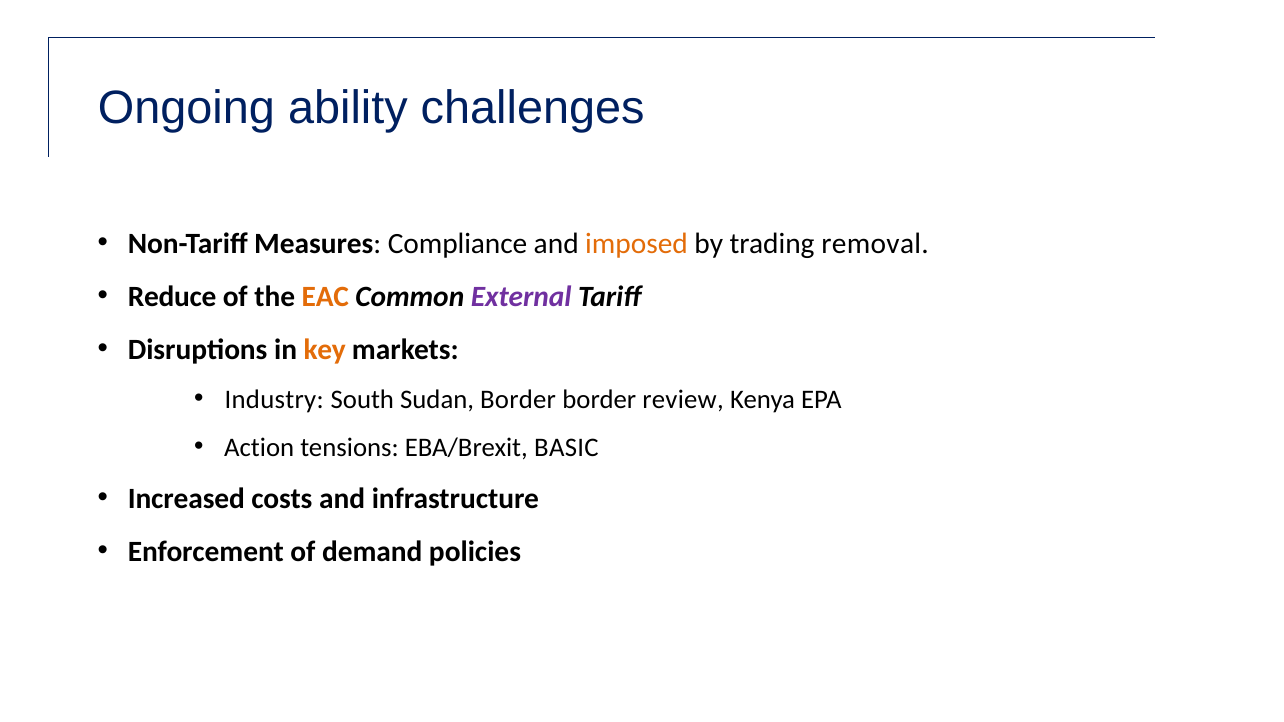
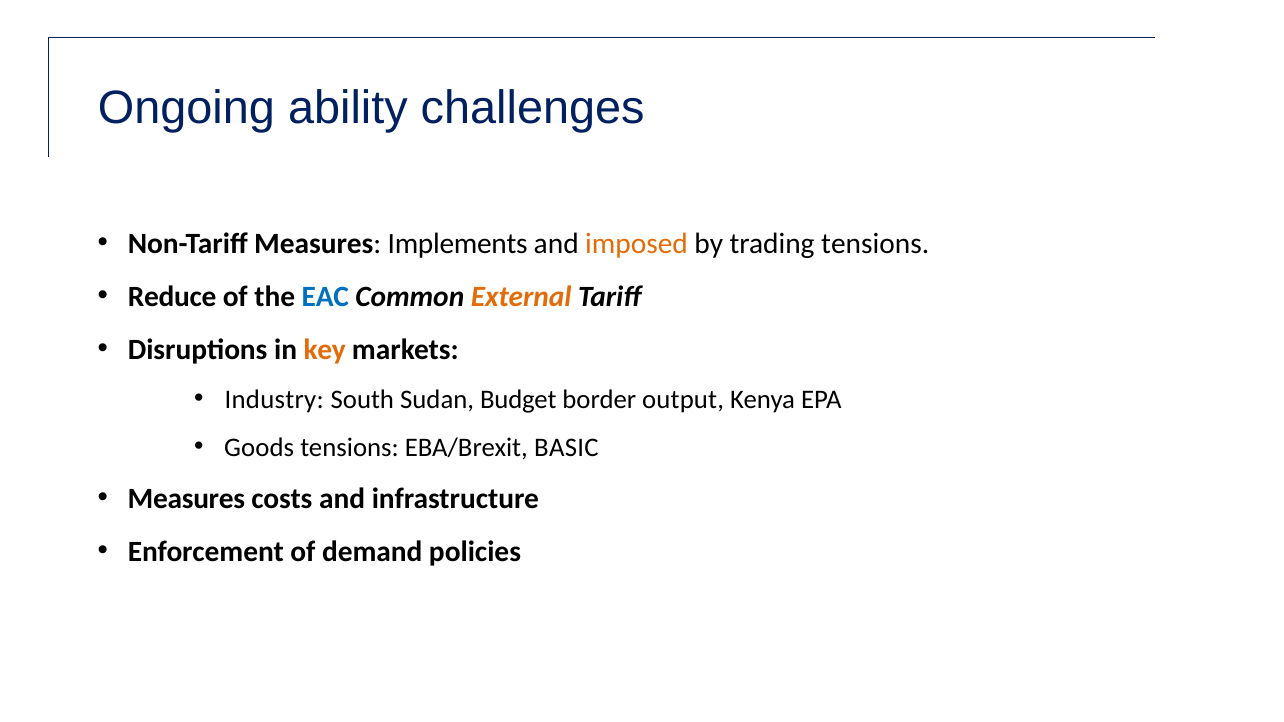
Compliance: Compliance -> Implements (458, 244)
trading removal: removal -> tensions (875, 244)
EAC colour: orange -> blue (325, 297)
External colour: purple -> orange (521, 297)
Sudan Border: Border -> Budget (518, 399)
review: review -> output (683, 399)
Action: Action -> Goods (259, 447)
Increased: Increased -> Measures (186, 499)
